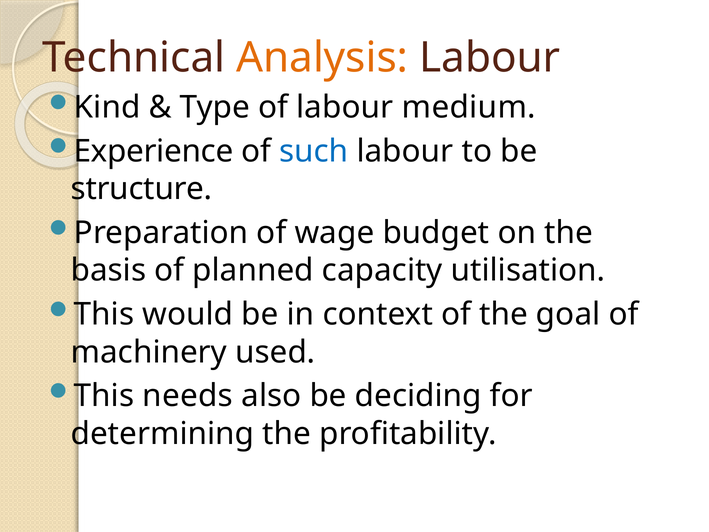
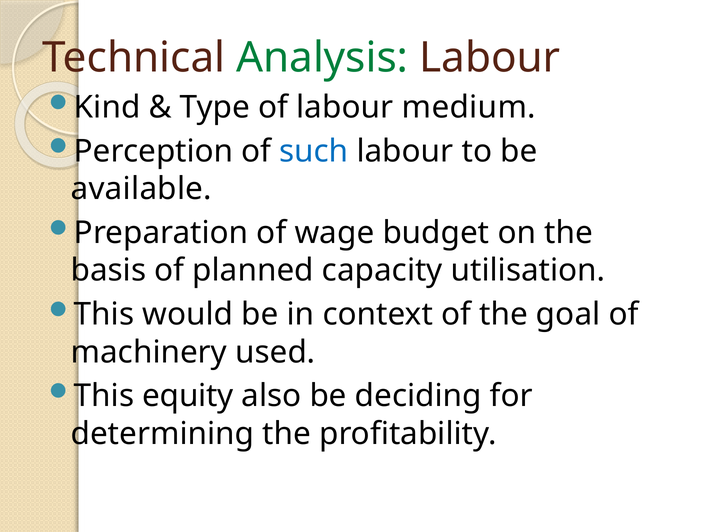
Analysis colour: orange -> green (322, 58)
Experience: Experience -> Perception (153, 151)
structure: structure -> available (141, 189)
needs: needs -> equity (188, 396)
